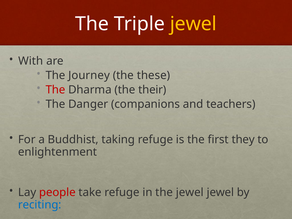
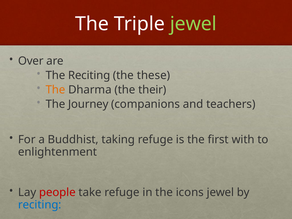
jewel colour: yellow -> light green (193, 24)
With: With -> Over (31, 61)
The Journey: Journey -> Reciting (89, 75)
The colour: red -> orange (55, 90)
Danger: Danger -> Journey (88, 104)
they: they -> with (243, 140)
the jewel: jewel -> icons (190, 192)
